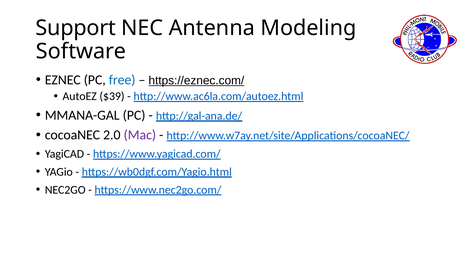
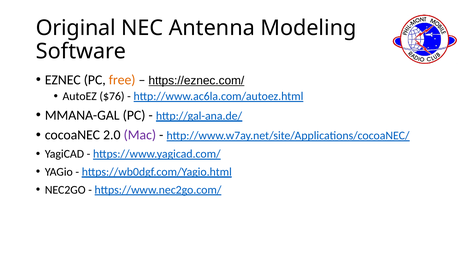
Support: Support -> Original (76, 28)
free colour: blue -> orange (122, 80)
$39: $39 -> $76 (112, 96)
